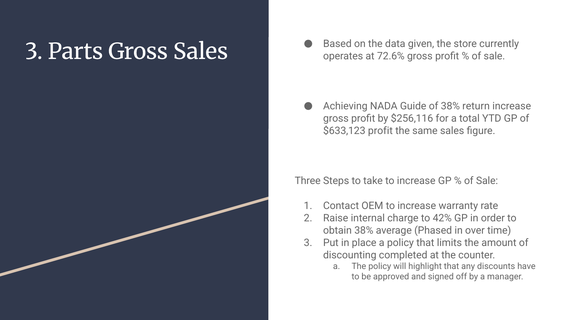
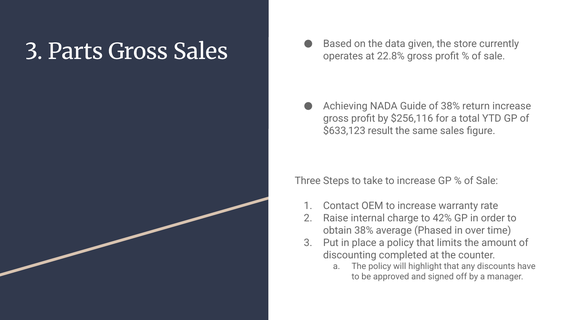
72.6%: 72.6% -> 22.8% (391, 56)
$633,123 profit: profit -> result (380, 131)
